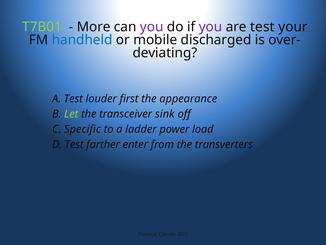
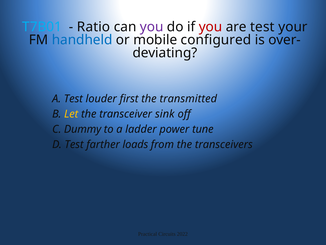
T7B01 colour: light green -> light blue (42, 27)
More: More -> Ratio (94, 27)
you colour: purple -> red (211, 27)
discharged: discharged -> configured (216, 40)
appearance: appearance -> transmitted (188, 99)
Let colour: light green -> yellow (71, 114)
Specific: Specific -> Dummy (83, 129)
load: load -> tune (203, 129)
enter: enter -> loads (135, 144)
transverters: transverters -> transceivers (224, 144)
